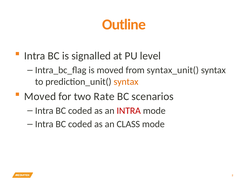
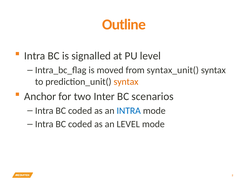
Moved: Moved -> Anchor (40, 96)
Rate: Rate -> Inter (104, 96)
INTRA colour: red -> blue (129, 111)
an CLASS: CLASS -> LEVEL (128, 124)
